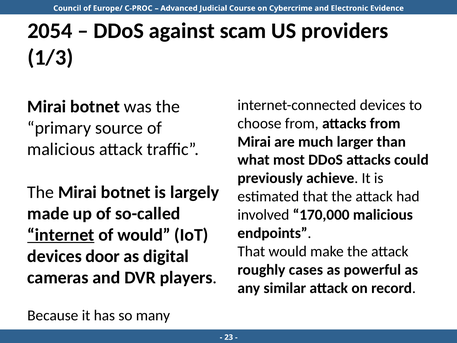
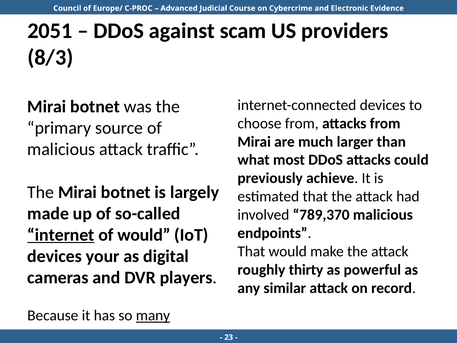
2054: 2054 -> 2051 (50, 31)
1/3: 1/3 -> 8/3 (50, 58)
170,000: 170,000 -> 789,370 (321, 215)
door: door -> your (103, 256)
cases: cases -> thirty (306, 269)
many underline: none -> present (153, 315)
